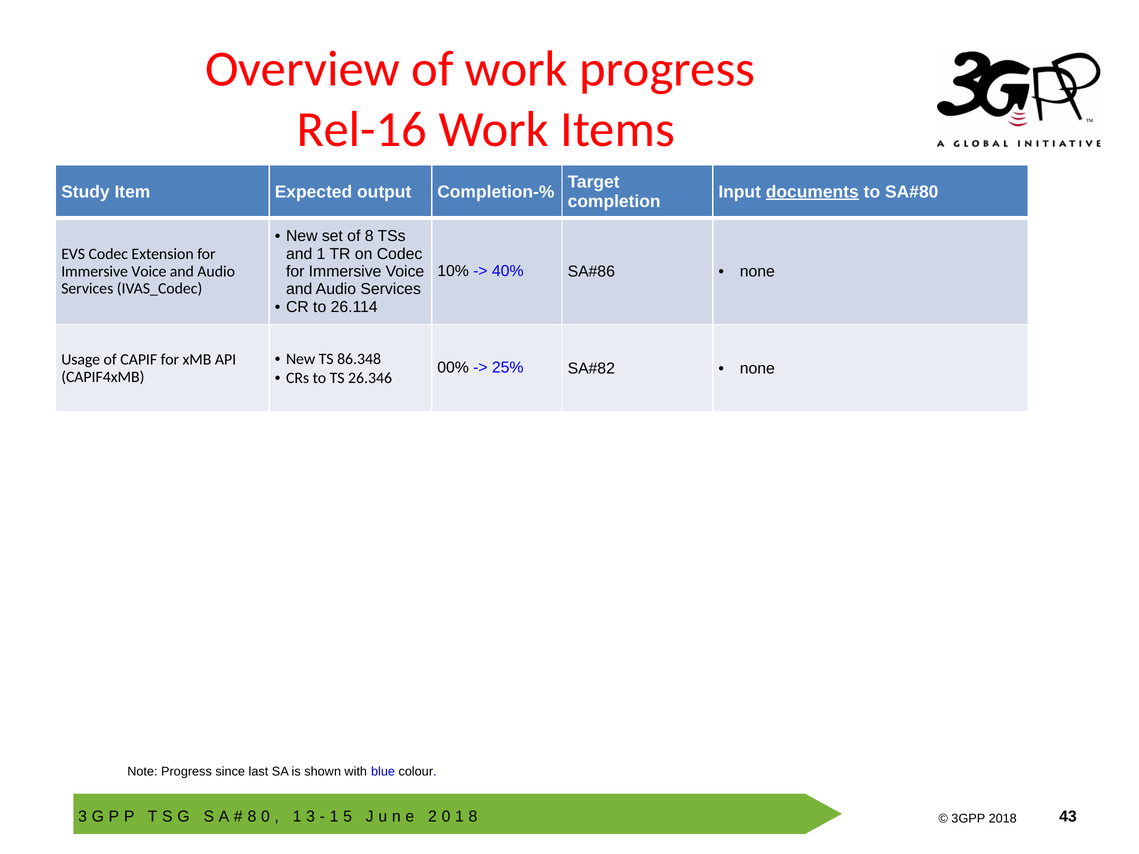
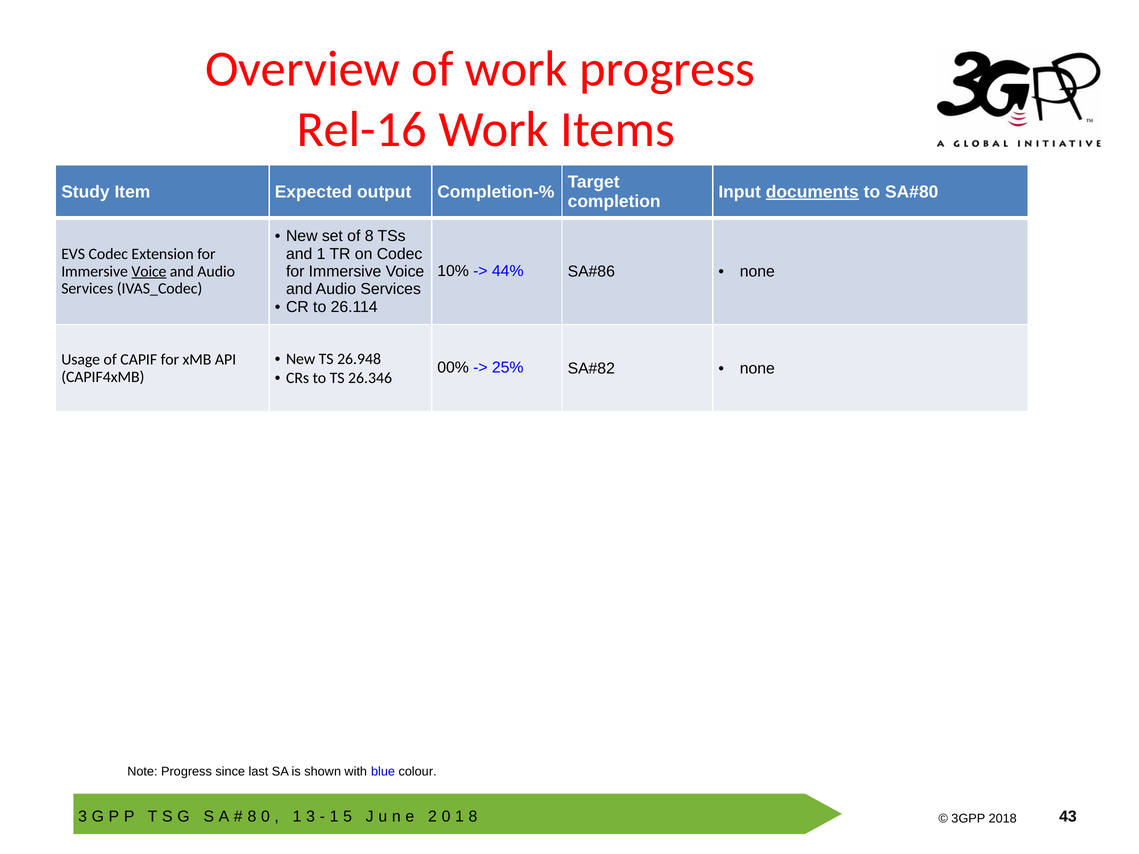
40%: 40% -> 44% (508, 271)
Voice underline: none -> present (149, 271)
86.348: 86.348 -> 26.948 (359, 359)
